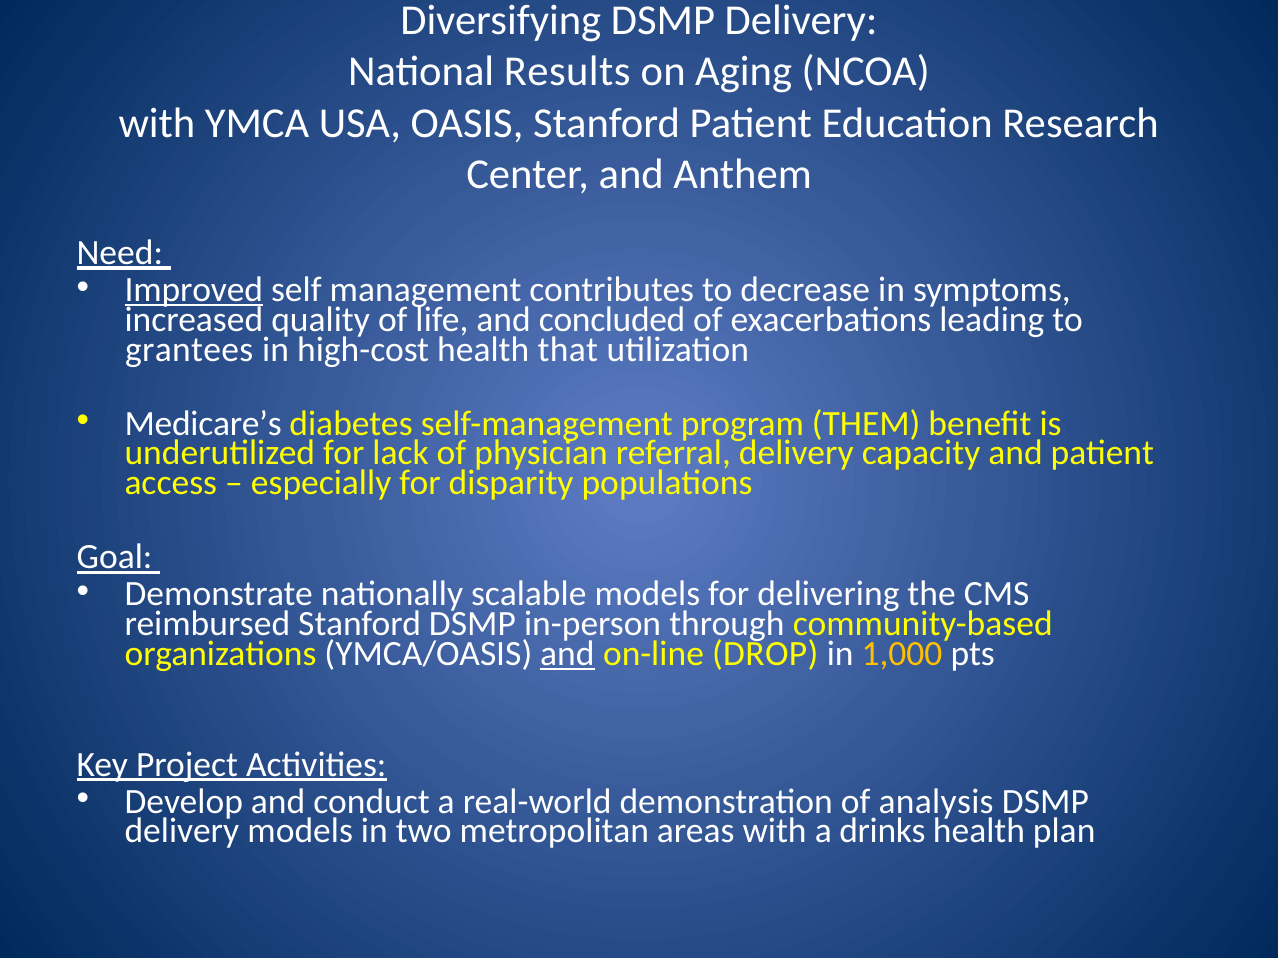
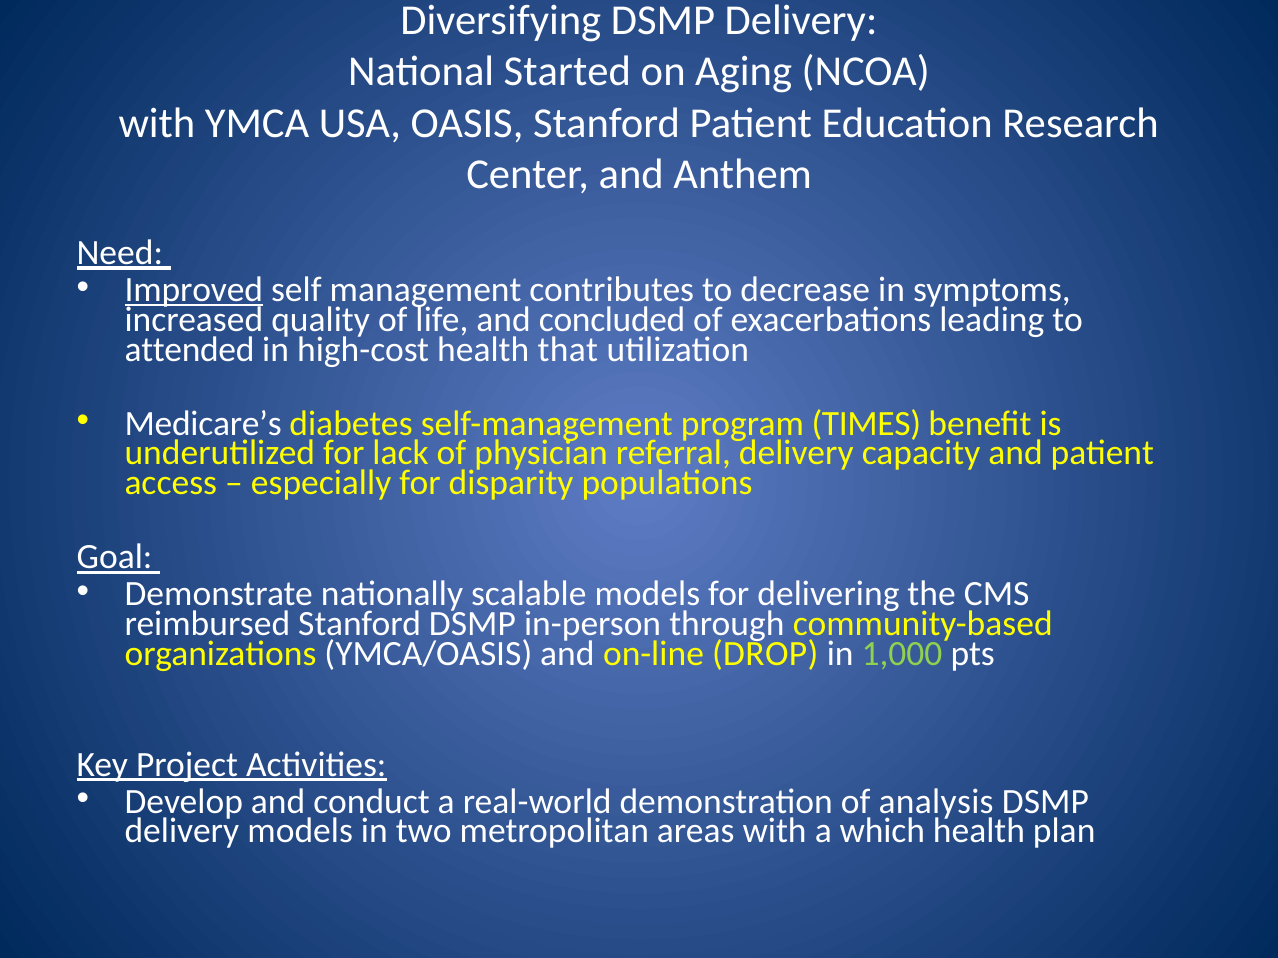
Results: Results -> Started (567, 72)
grantees: grantees -> attended (190, 350)
THEM: THEM -> TIMES (866, 424)
and underline: present -> none (567, 654)
1,000 colour: yellow -> light green (902, 654)
drinks: drinks -> which (882, 832)
